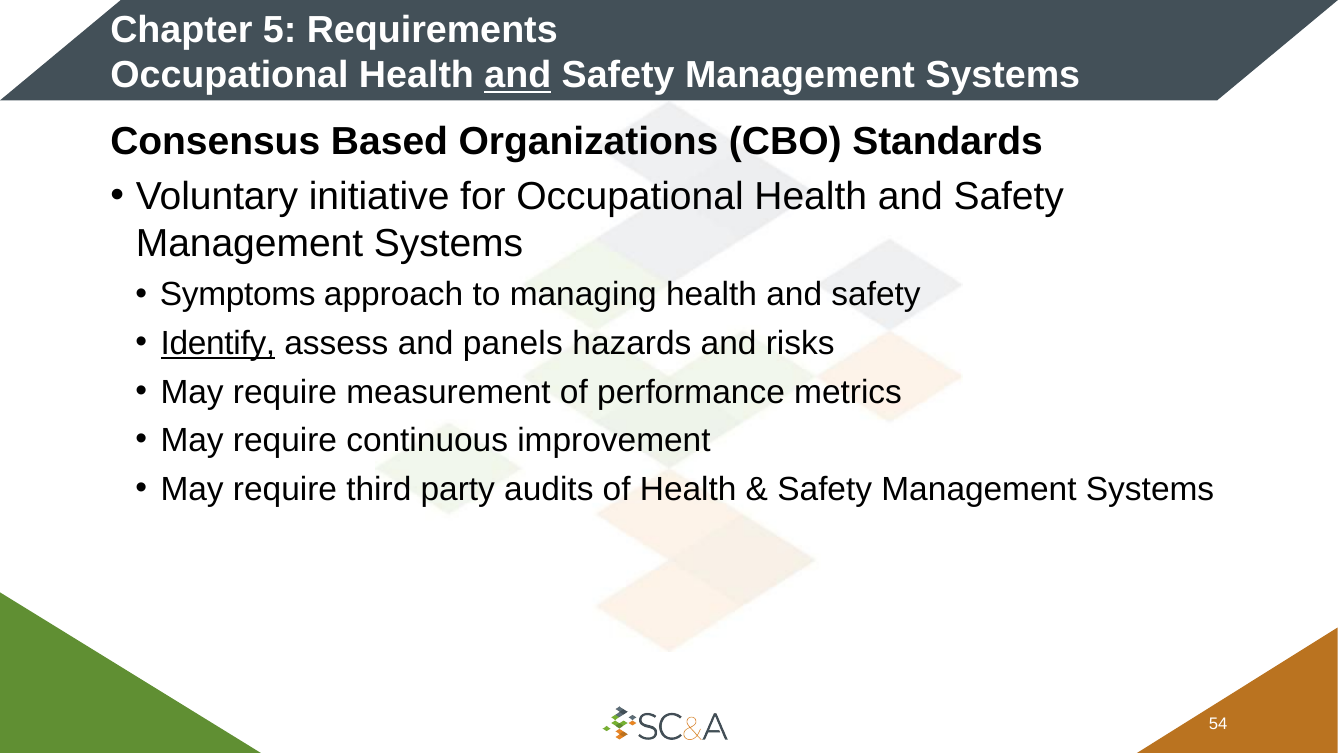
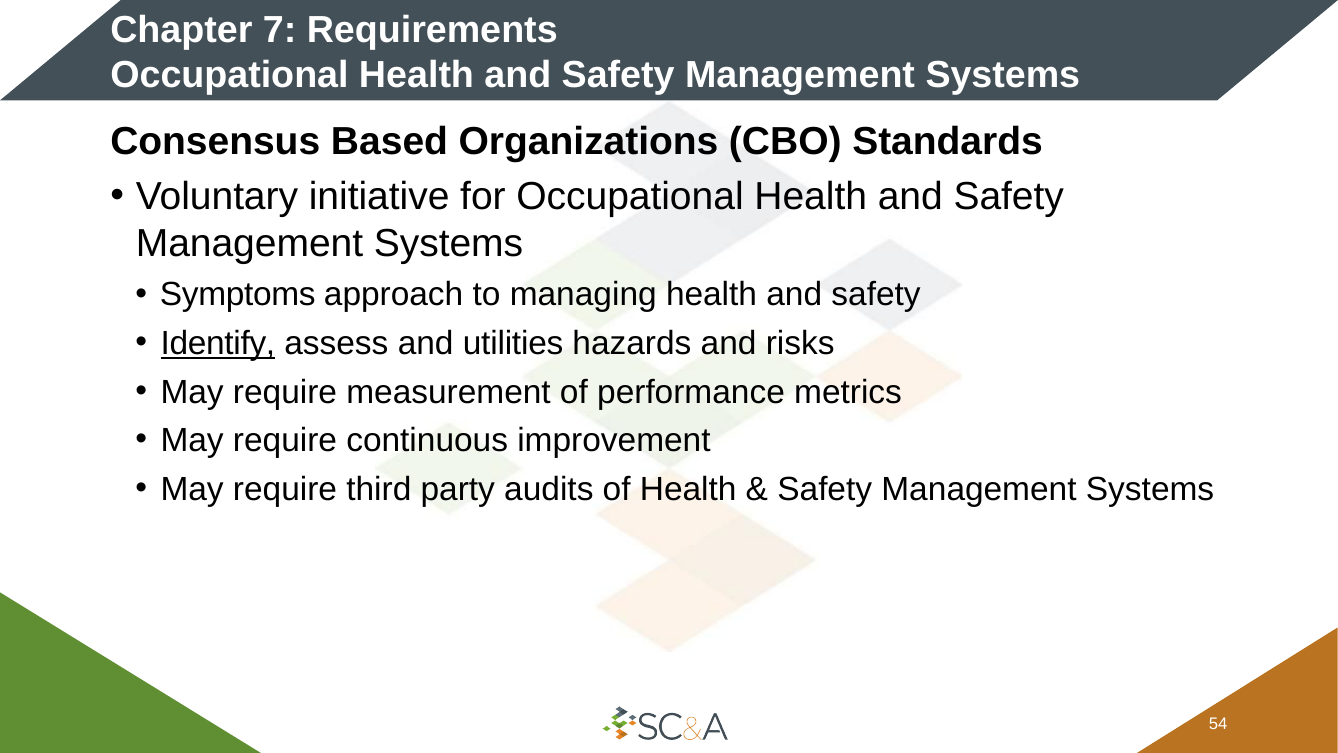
5: 5 -> 7 (280, 30)
and underline: present -> none (518, 75)
panels: panels -> utilities (513, 343)
